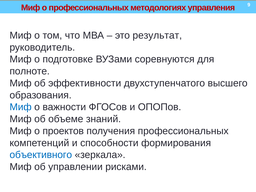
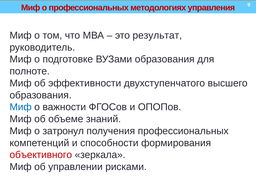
ВУЗами соревнуются: соревнуются -> образования (165, 59)
проектов: проектов -> затронул (63, 131)
объективного colour: blue -> red (41, 155)
